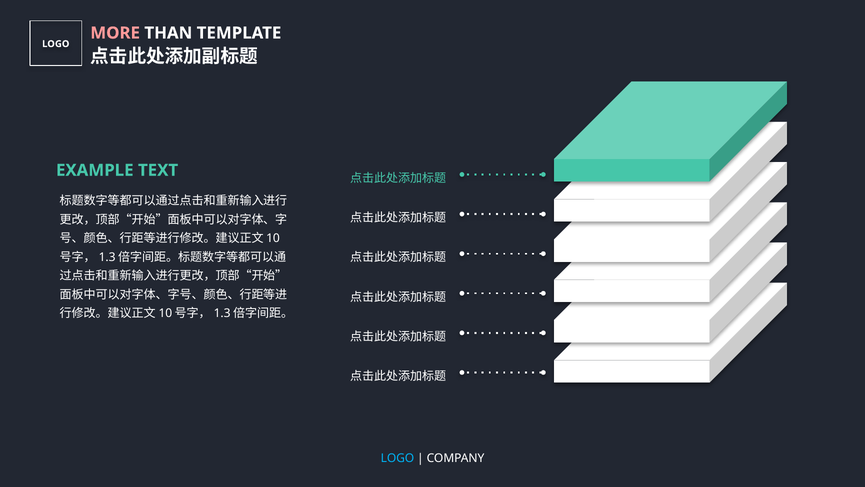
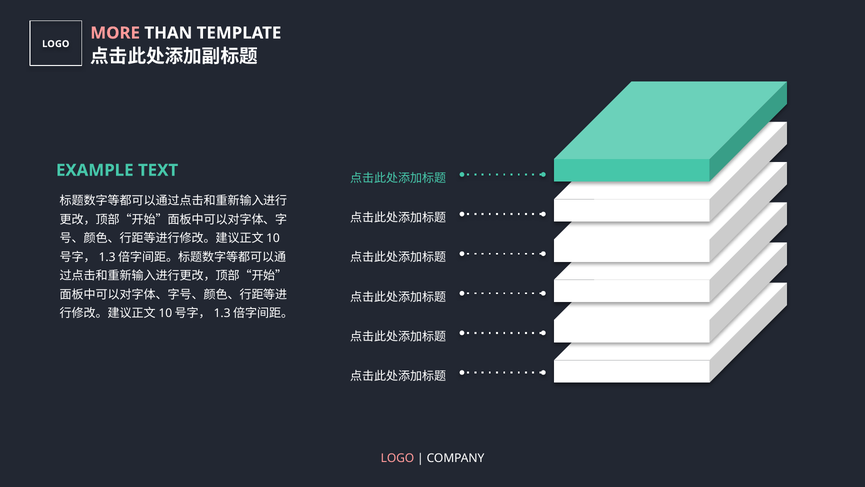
LOGO colour: light blue -> pink (397, 458)
